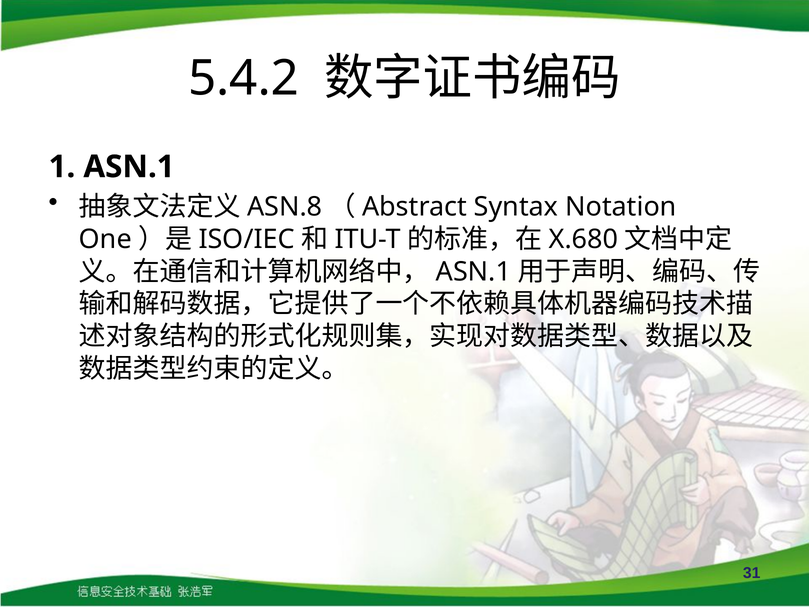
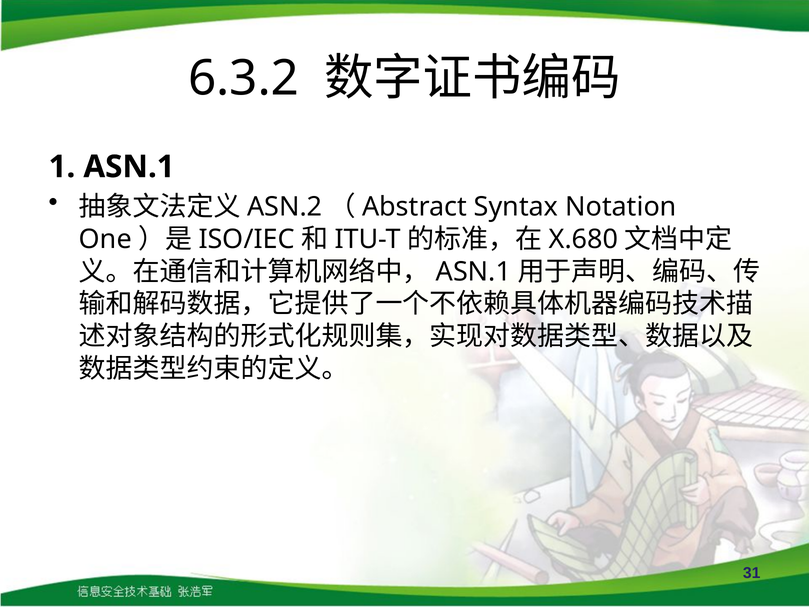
5.4.2: 5.4.2 -> 6.3.2 (244, 78)
ASN.8: ASN.8 -> ASN.2 (285, 207)
